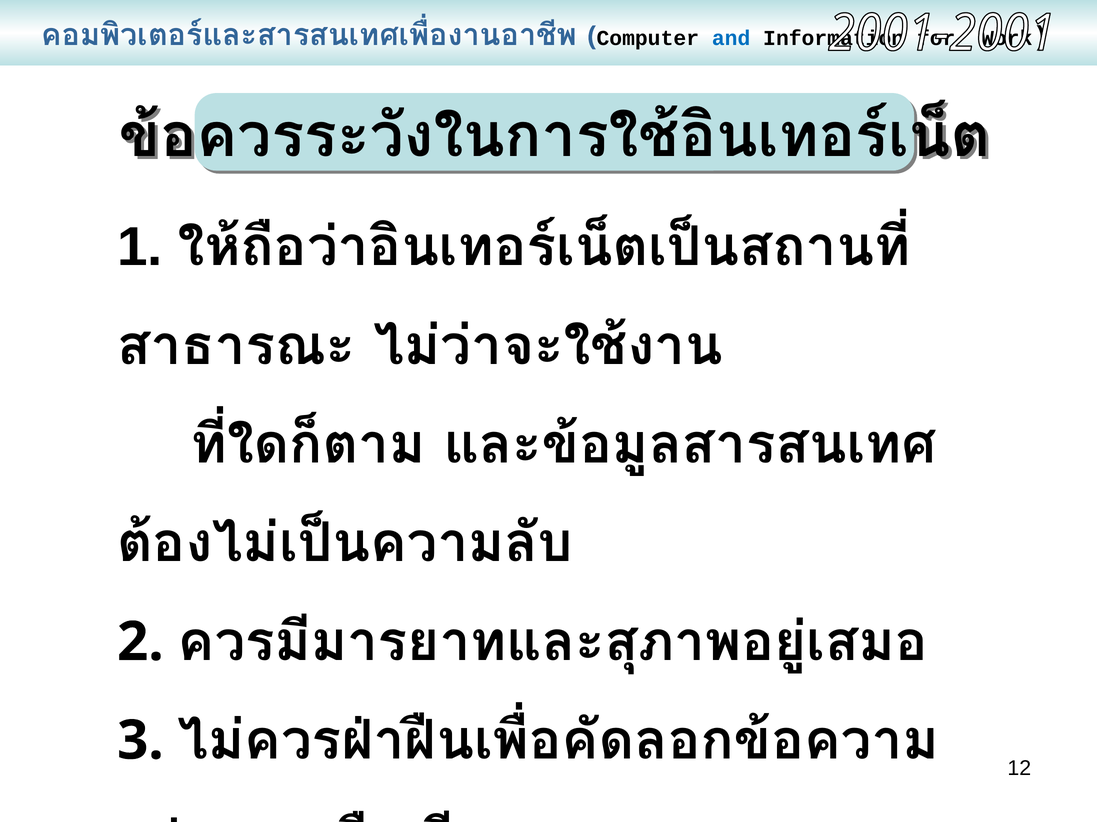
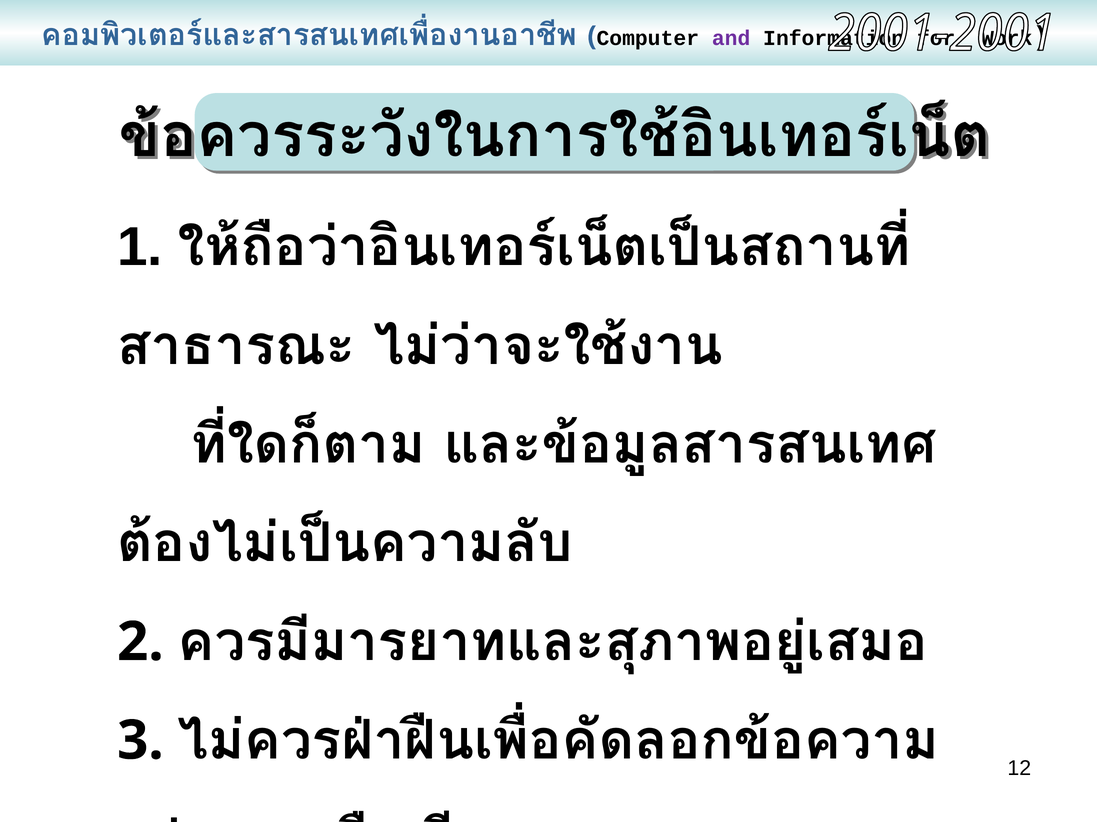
and colour: blue -> purple (731, 38)
